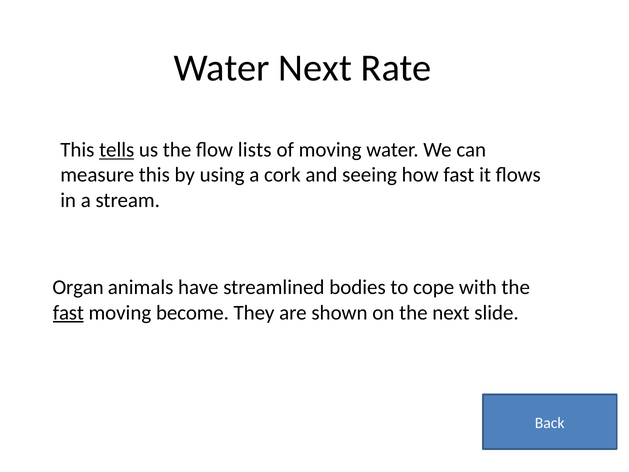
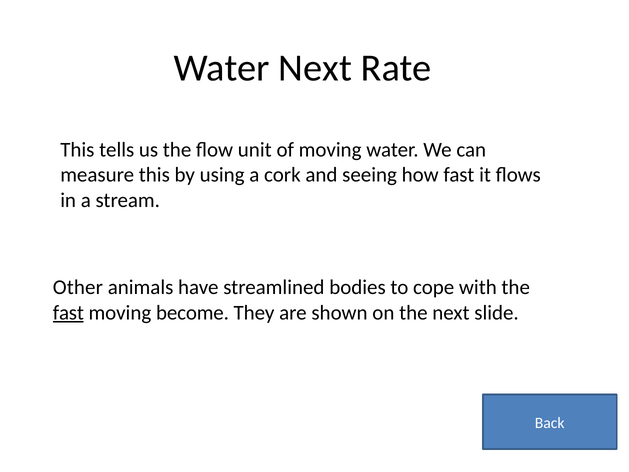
tells underline: present -> none (117, 150)
lists: lists -> unit (255, 150)
Organ: Organ -> Other (78, 287)
